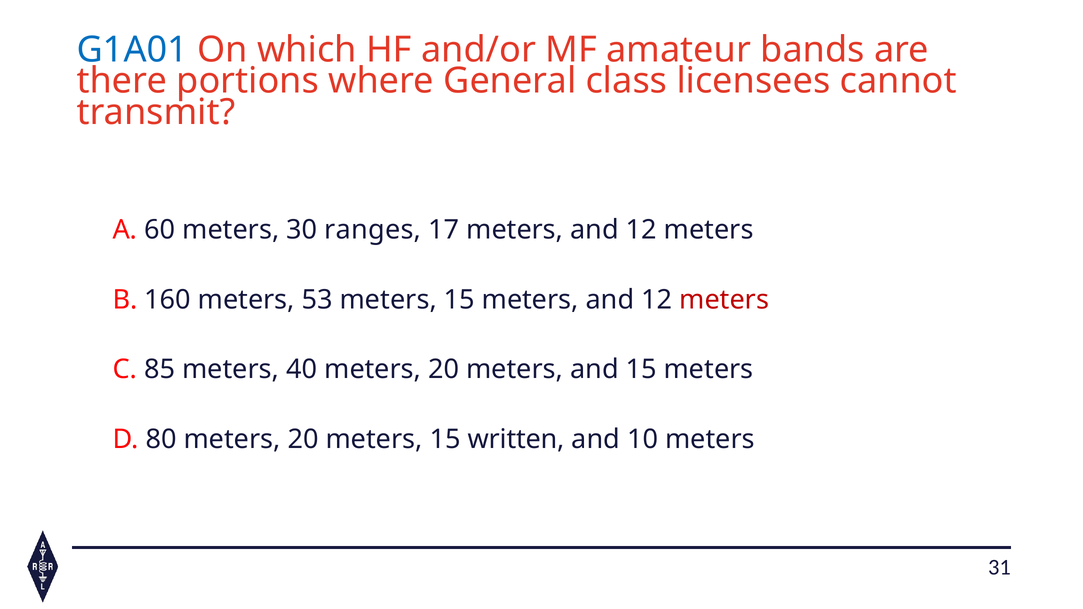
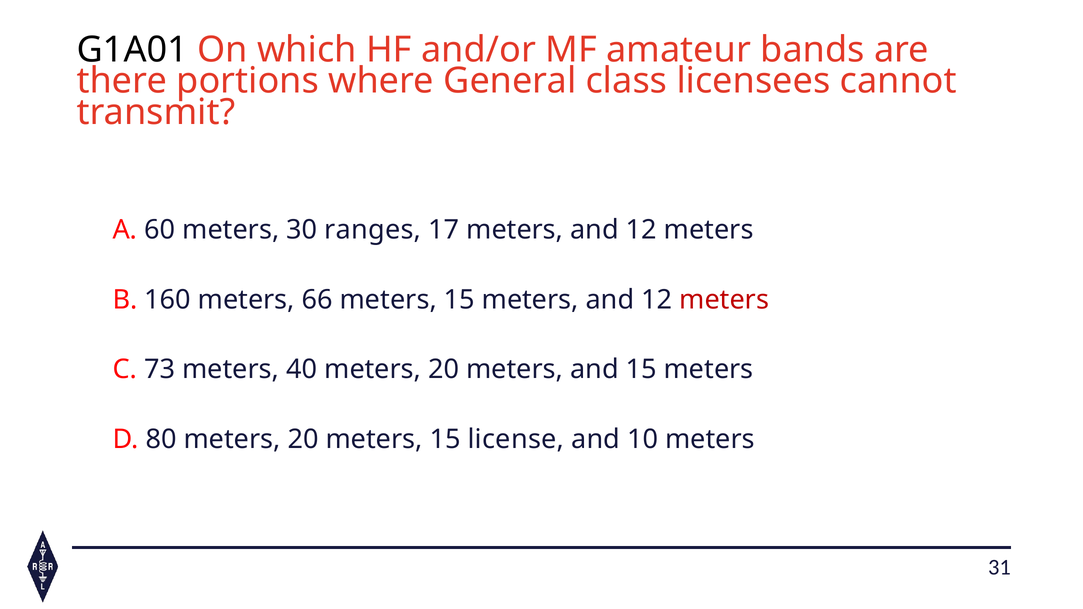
G1A01 colour: blue -> black (132, 50)
53: 53 -> 66 (317, 300)
85: 85 -> 73 (160, 370)
written: written -> license (516, 439)
